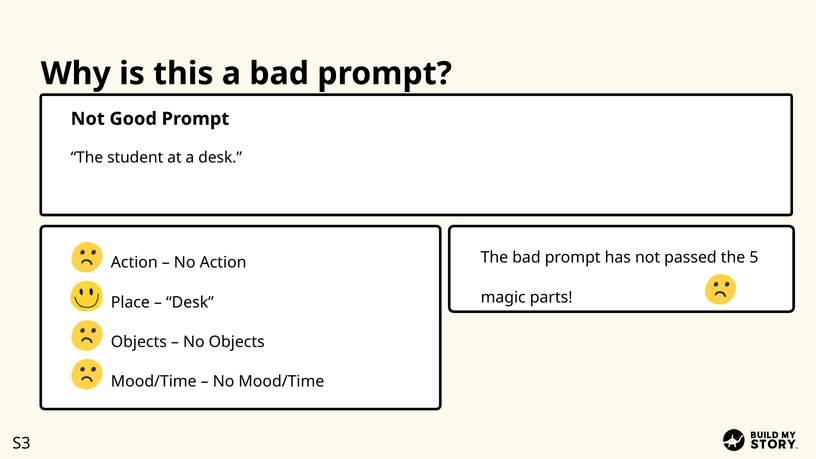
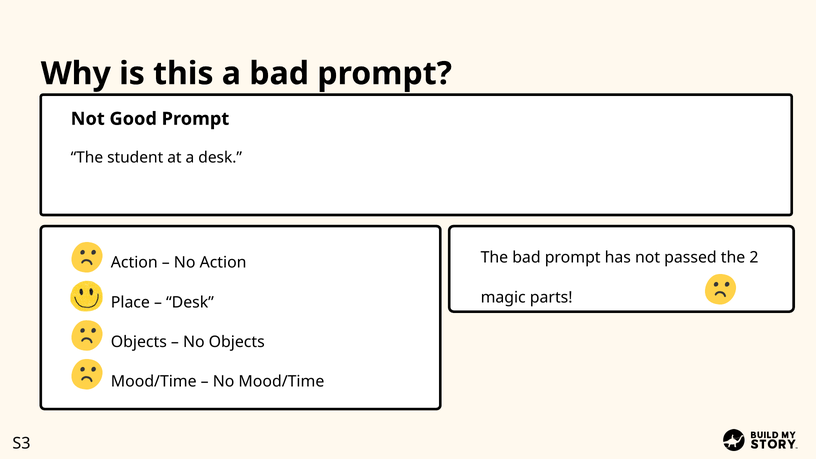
5: 5 -> 2 (754, 258)
